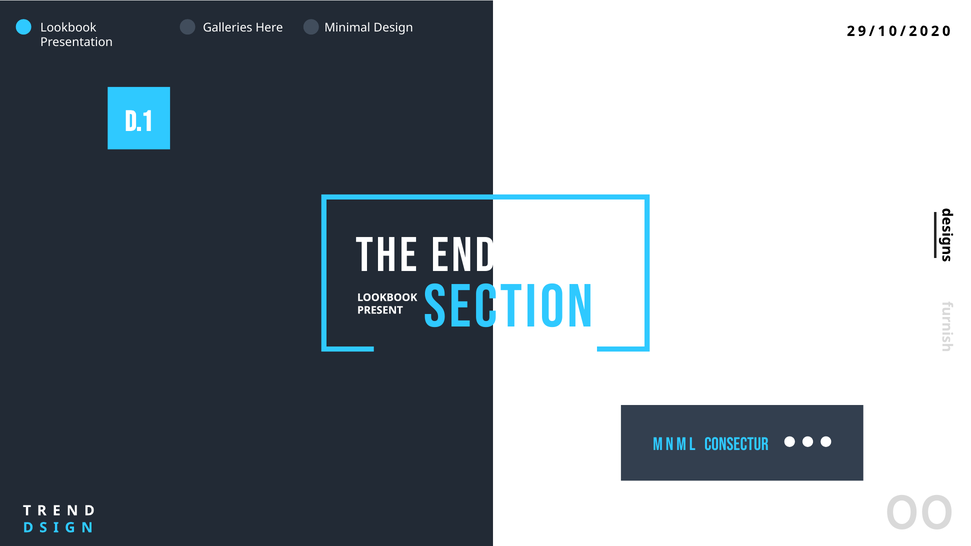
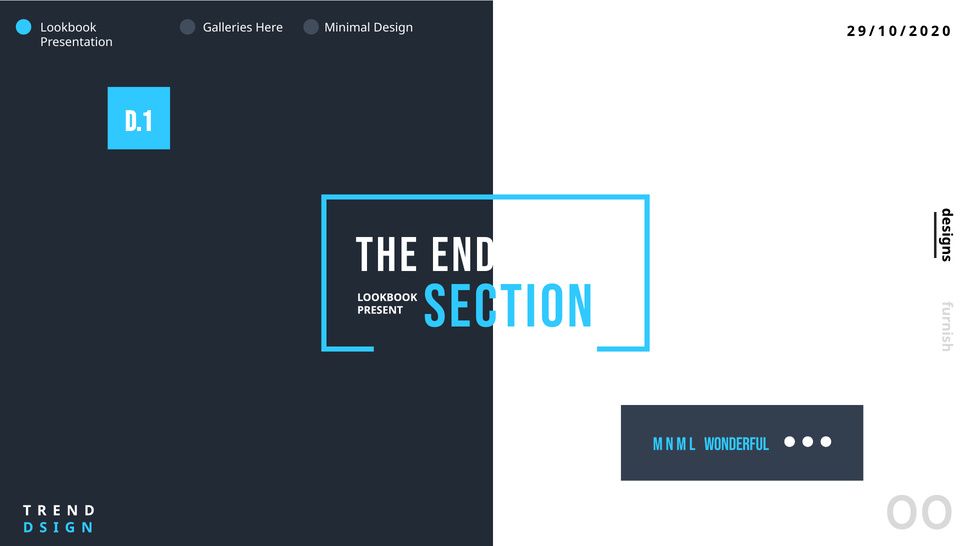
CONSECTUR: CONSECTUR -> WONDERFUL (737, 444)
